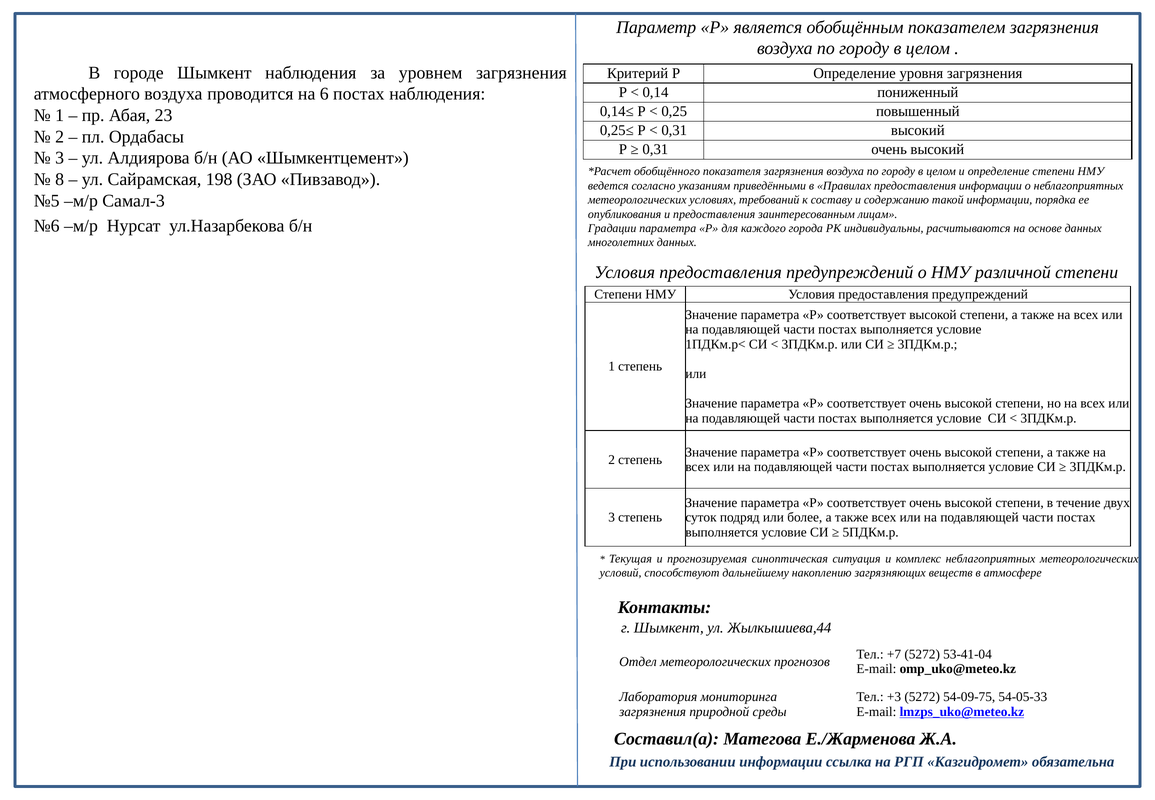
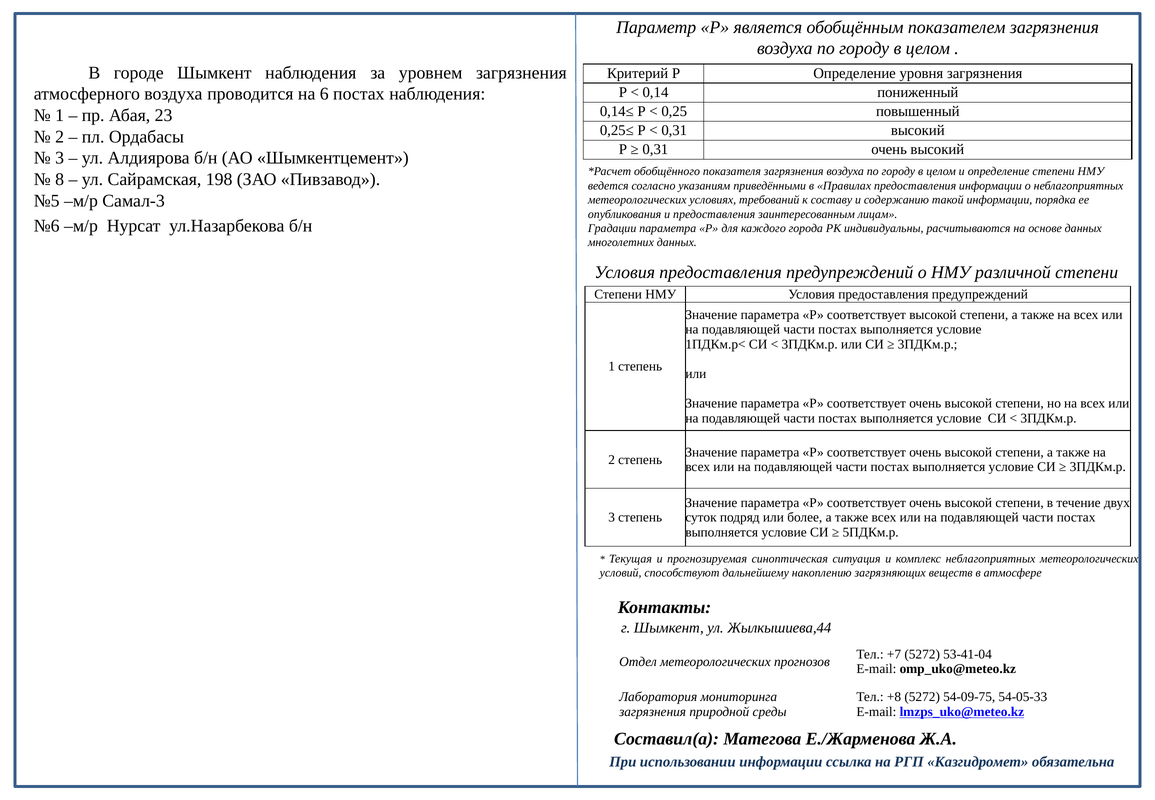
+3: +3 -> +8 (894, 697)
